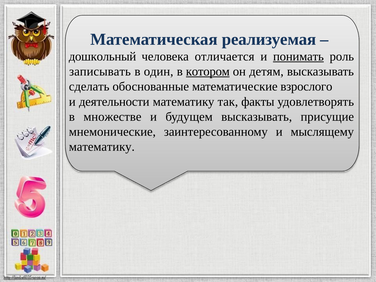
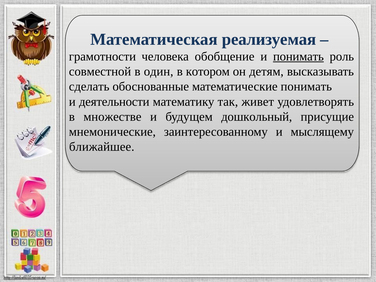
дошкольный: дошкольный -> грамотности (102, 57)
отличается: отличается -> обобщение (225, 57)
записывать: записывать -> совместной (100, 72)
котором underline: present -> none (208, 72)
математические взрослого: взрослого -> понимать (306, 87)
факты: факты -> живет (258, 102)
будущем высказывать: высказывать -> дошкольный (257, 117)
математику: математику -> ближайшее (102, 147)
